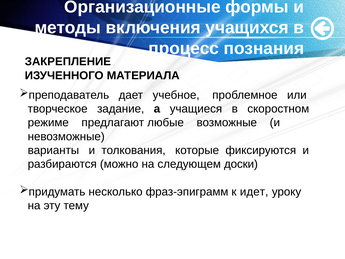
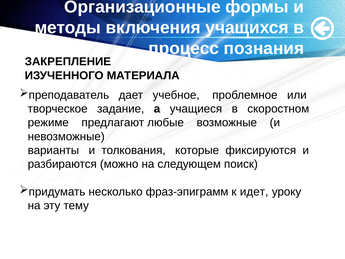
доски: доски -> поиск (241, 164)
